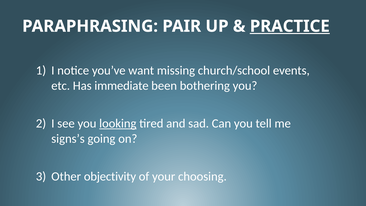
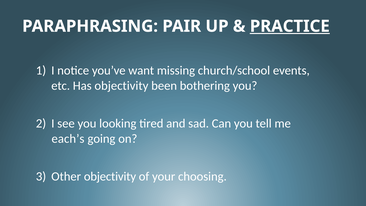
Has immediate: immediate -> objectivity (121, 86)
looking underline: present -> none (118, 123)
signs’s: signs’s -> each’s (68, 139)
